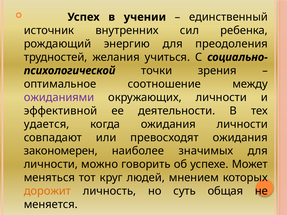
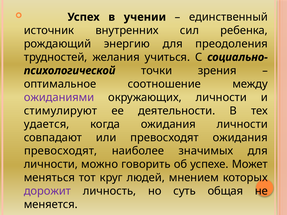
эффективной: эффективной -> стимулируют (60, 111)
закономерен: закономерен -> превосходят (61, 151)
дорожит colour: orange -> purple (47, 191)
